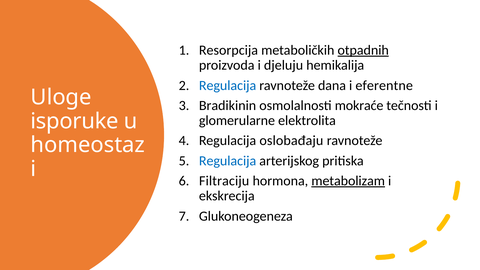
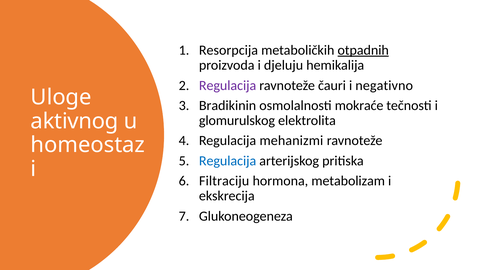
Regulacija colour: blue -> purple (228, 85)
dana: dana -> čauri (332, 85)
eferentne: eferentne -> negativno (384, 85)
glomerularne: glomerularne -> glomurulskog (237, 121)
isporuke: isporuke -> aktivnog (75, 121)
oslobađaju: oslobađaju -> mehanizmi (291, 141)
metabolizam underline: present -> none (348, 181)
